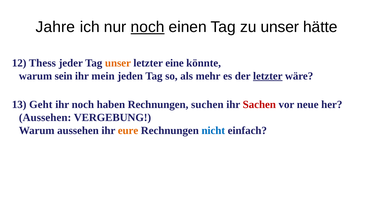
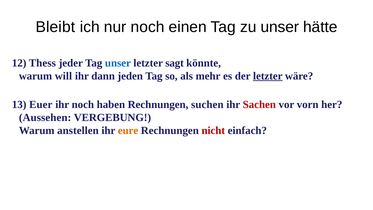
Jahre: Jahre -> Bleibt (55, 27)
noch underline: present -> none (148, 27)
unser colour: orange -> blue (118, 63)
eine: eine -> sagt (175, 63)
sein: sein -> will (63, 76)
mein: mein -> dann (103, 76)
Geht: Geht -> Euer (41, 104)
neue: neue -> vorn (308, 104)
Warum aussehen: aussehen -> anstellen (78, 131)
nicht colour: blue -> red (213, 131)
